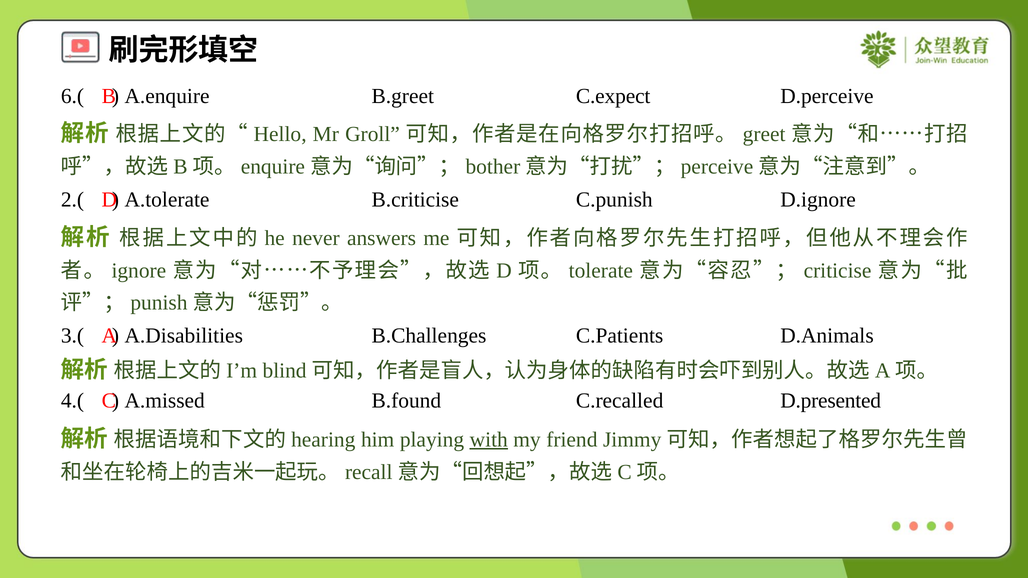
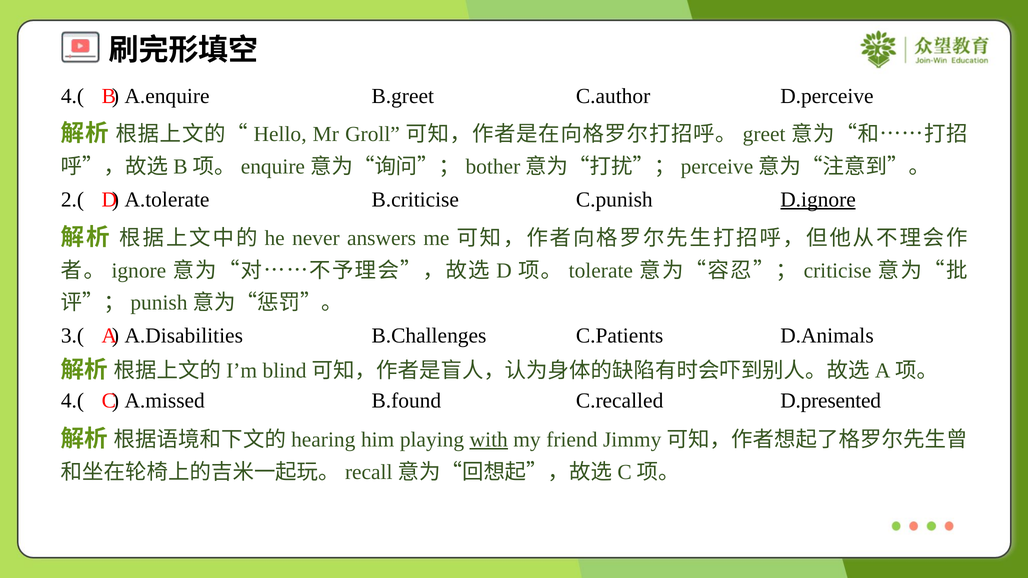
6.(: 6.( -> 4.( (72, 96)
C.expect: C.expect -> C.author (613, 96)
D.ignore underline: none -> present (818, 200)
